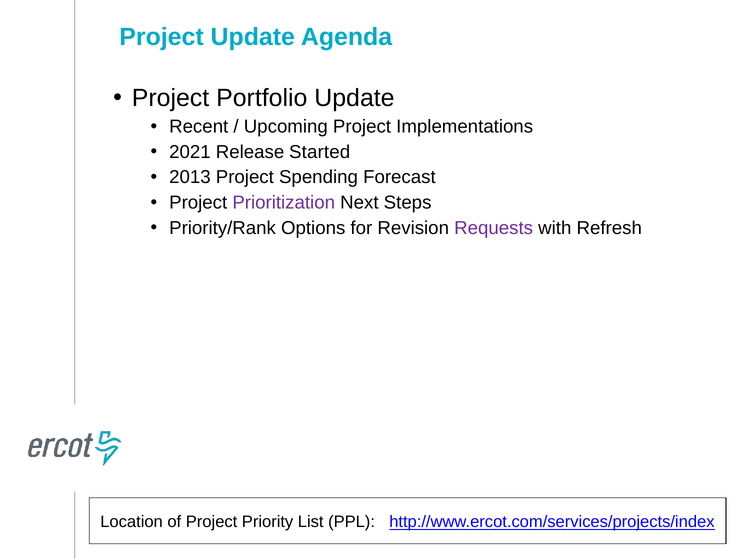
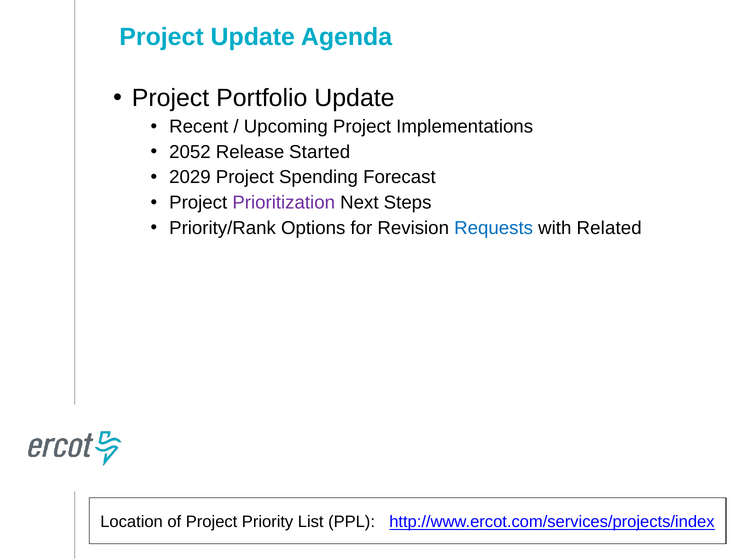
2021: 2021 -> 2052 (190, 152)
2013: 2013 -> 2029 (190, 177)
Requests colour: purple -> blue (494, 228)
Refresh: Refresh -> Related (609, 228)
